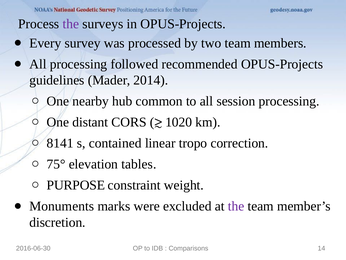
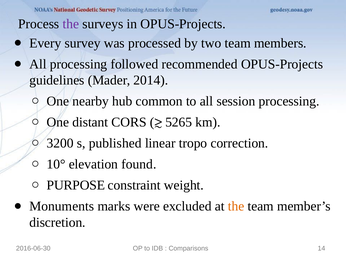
1020: 1020 -> 5265 (179, 122)
8141: 8141 -> 3200 (60, 143)
contained: contained -> published (115, 143)
75°: 75° -> 10° (56, 164)
tables: tables -> found (139, 164)
the colour: purple -> orange (236, 206)
